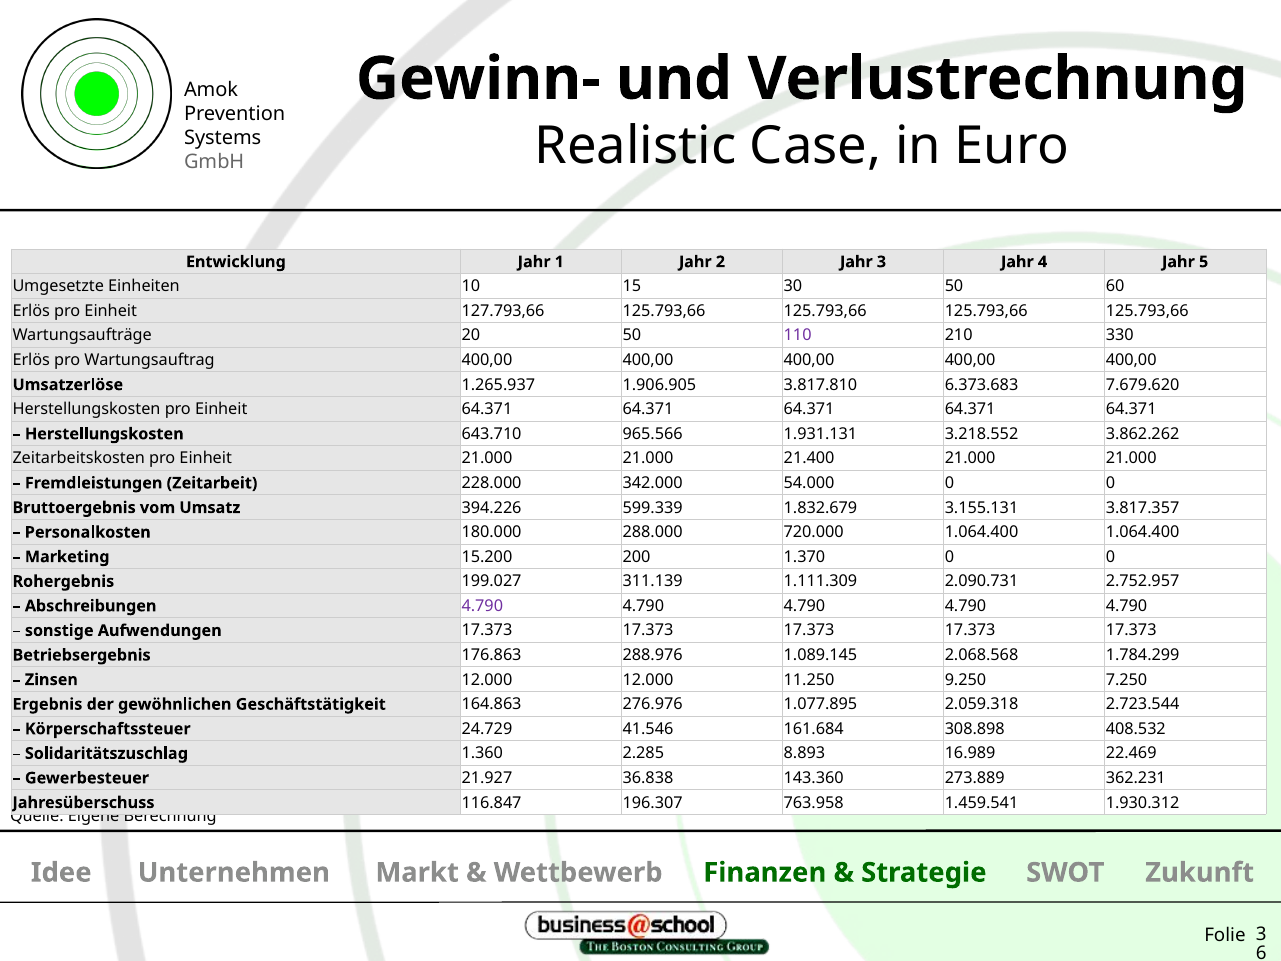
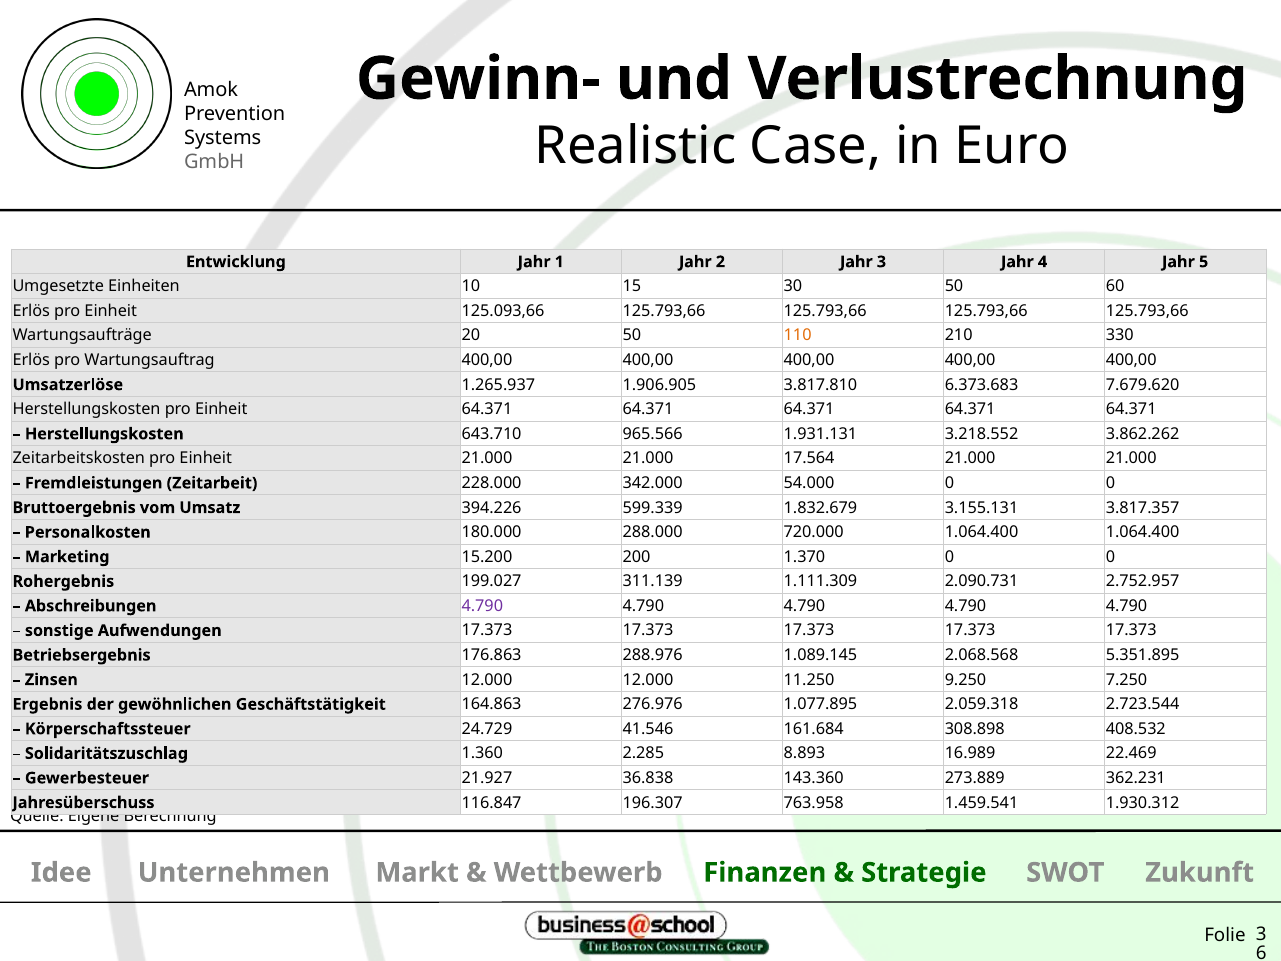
127.793,66: 127.793,66 -> 125.093,66 (503, 311)
110 colour: purple -> orange (798, 336)
21.400: 21.400 -> 17.564 (809, 458)
1.784.299: 1.784.299 -> 5.351.895 (1143, 655)
